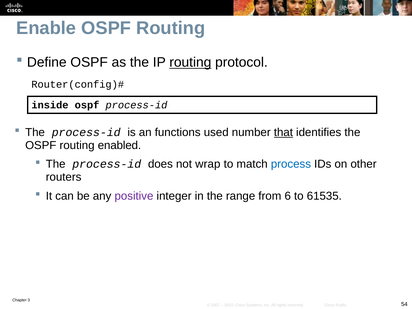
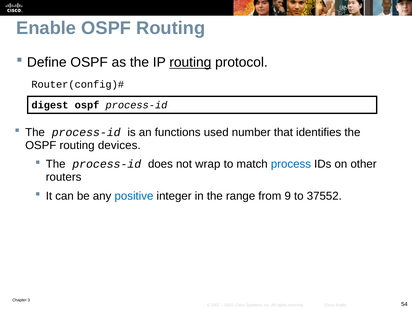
inside: inside -> digest (50, 105)
that underline: present -> none (283, 132)
enabled: enabled -> devices (119, 145)
positive colour: purple -> blue (134, 196)
6: 6 -> 9 (288, 196)
61535: 61535 -> 37552 (324, 196)
